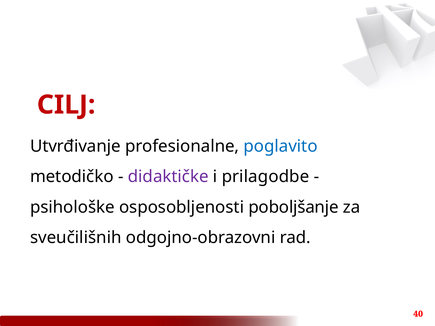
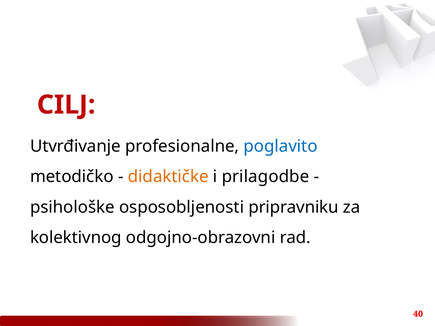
didaktičke colour: purple -> orange (168, 177)
poboljšanje: poboljšanje -> pripravniku (294, 207)
sveučilišnih: sveučilišnih -> kolektivnog (76, 238)
